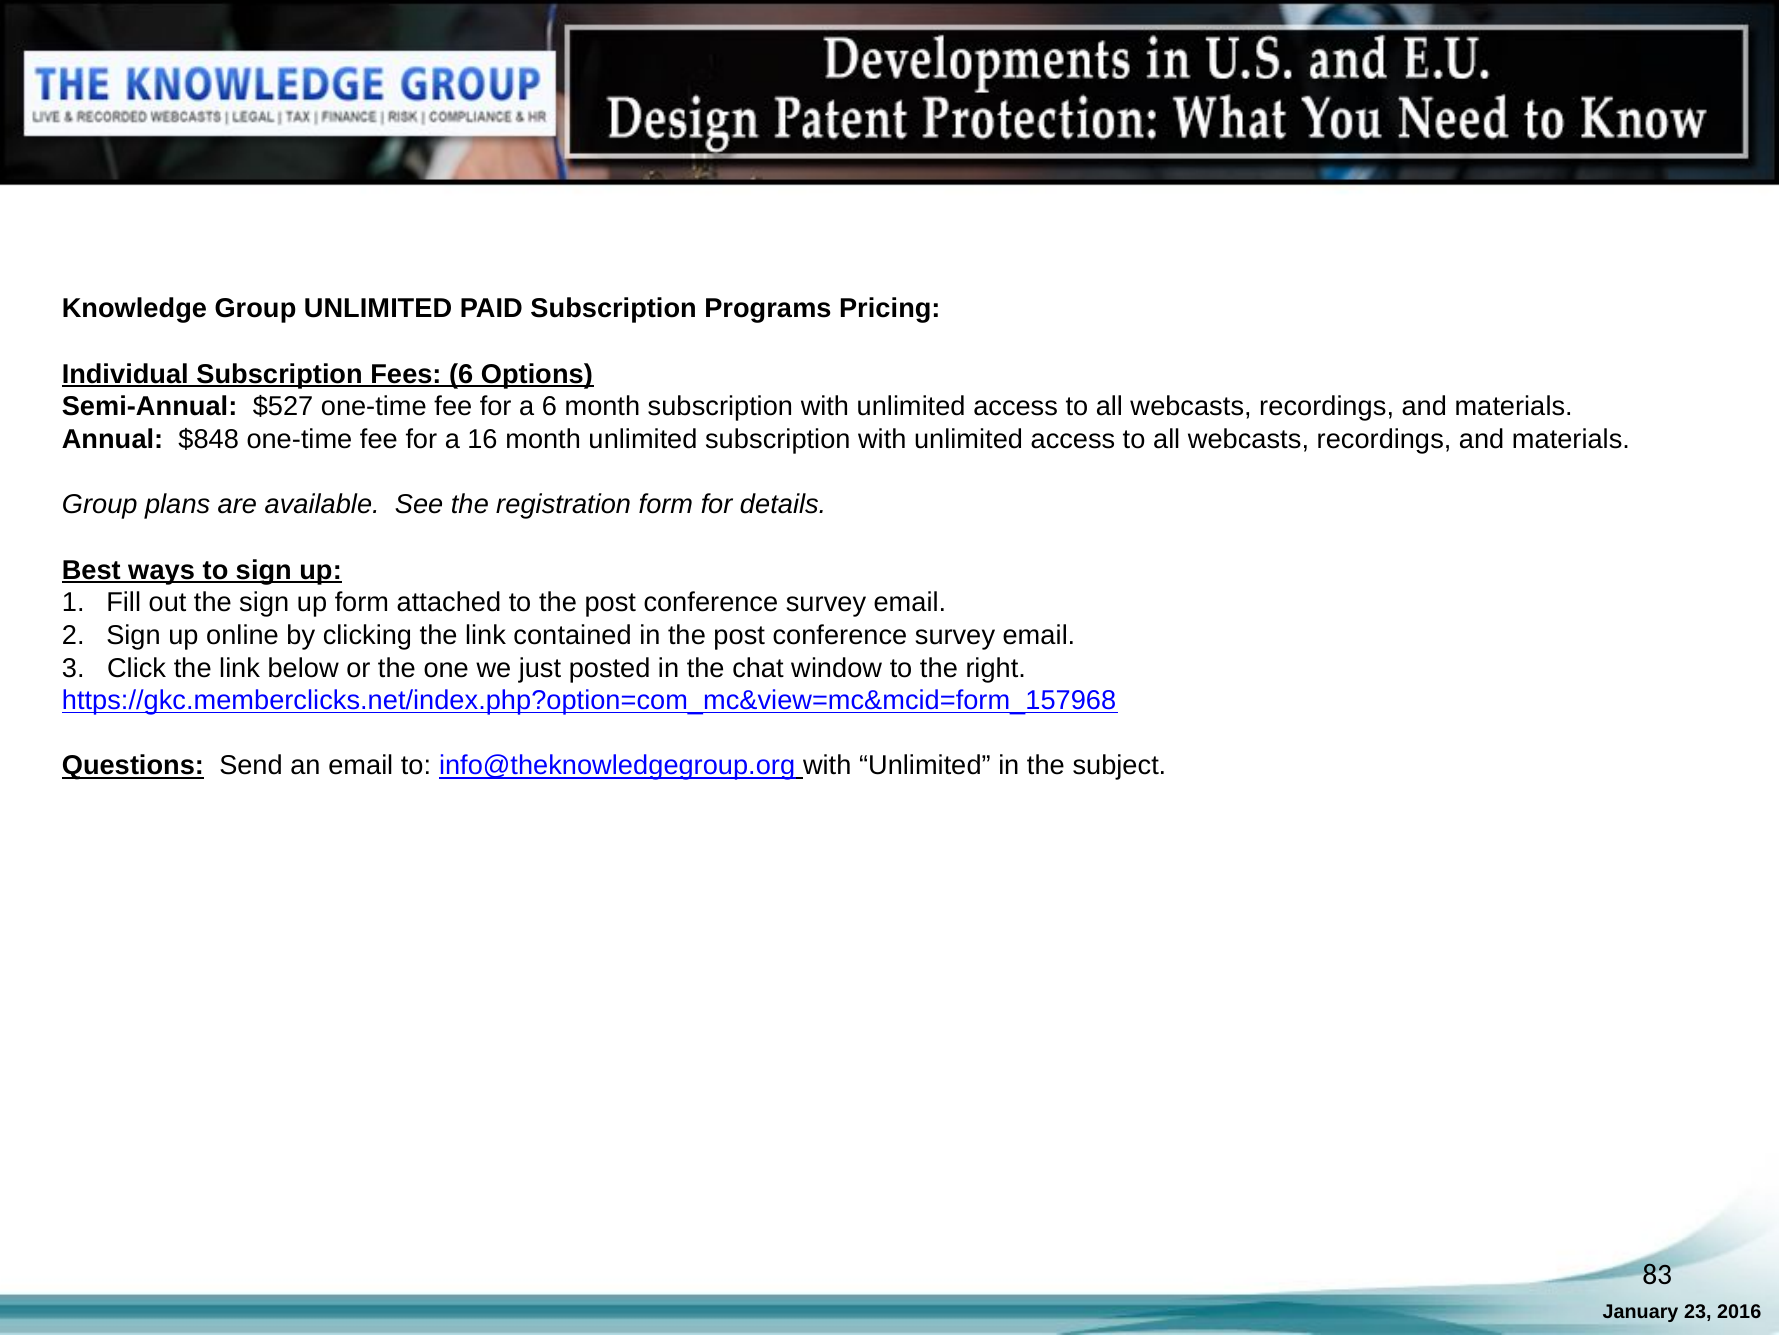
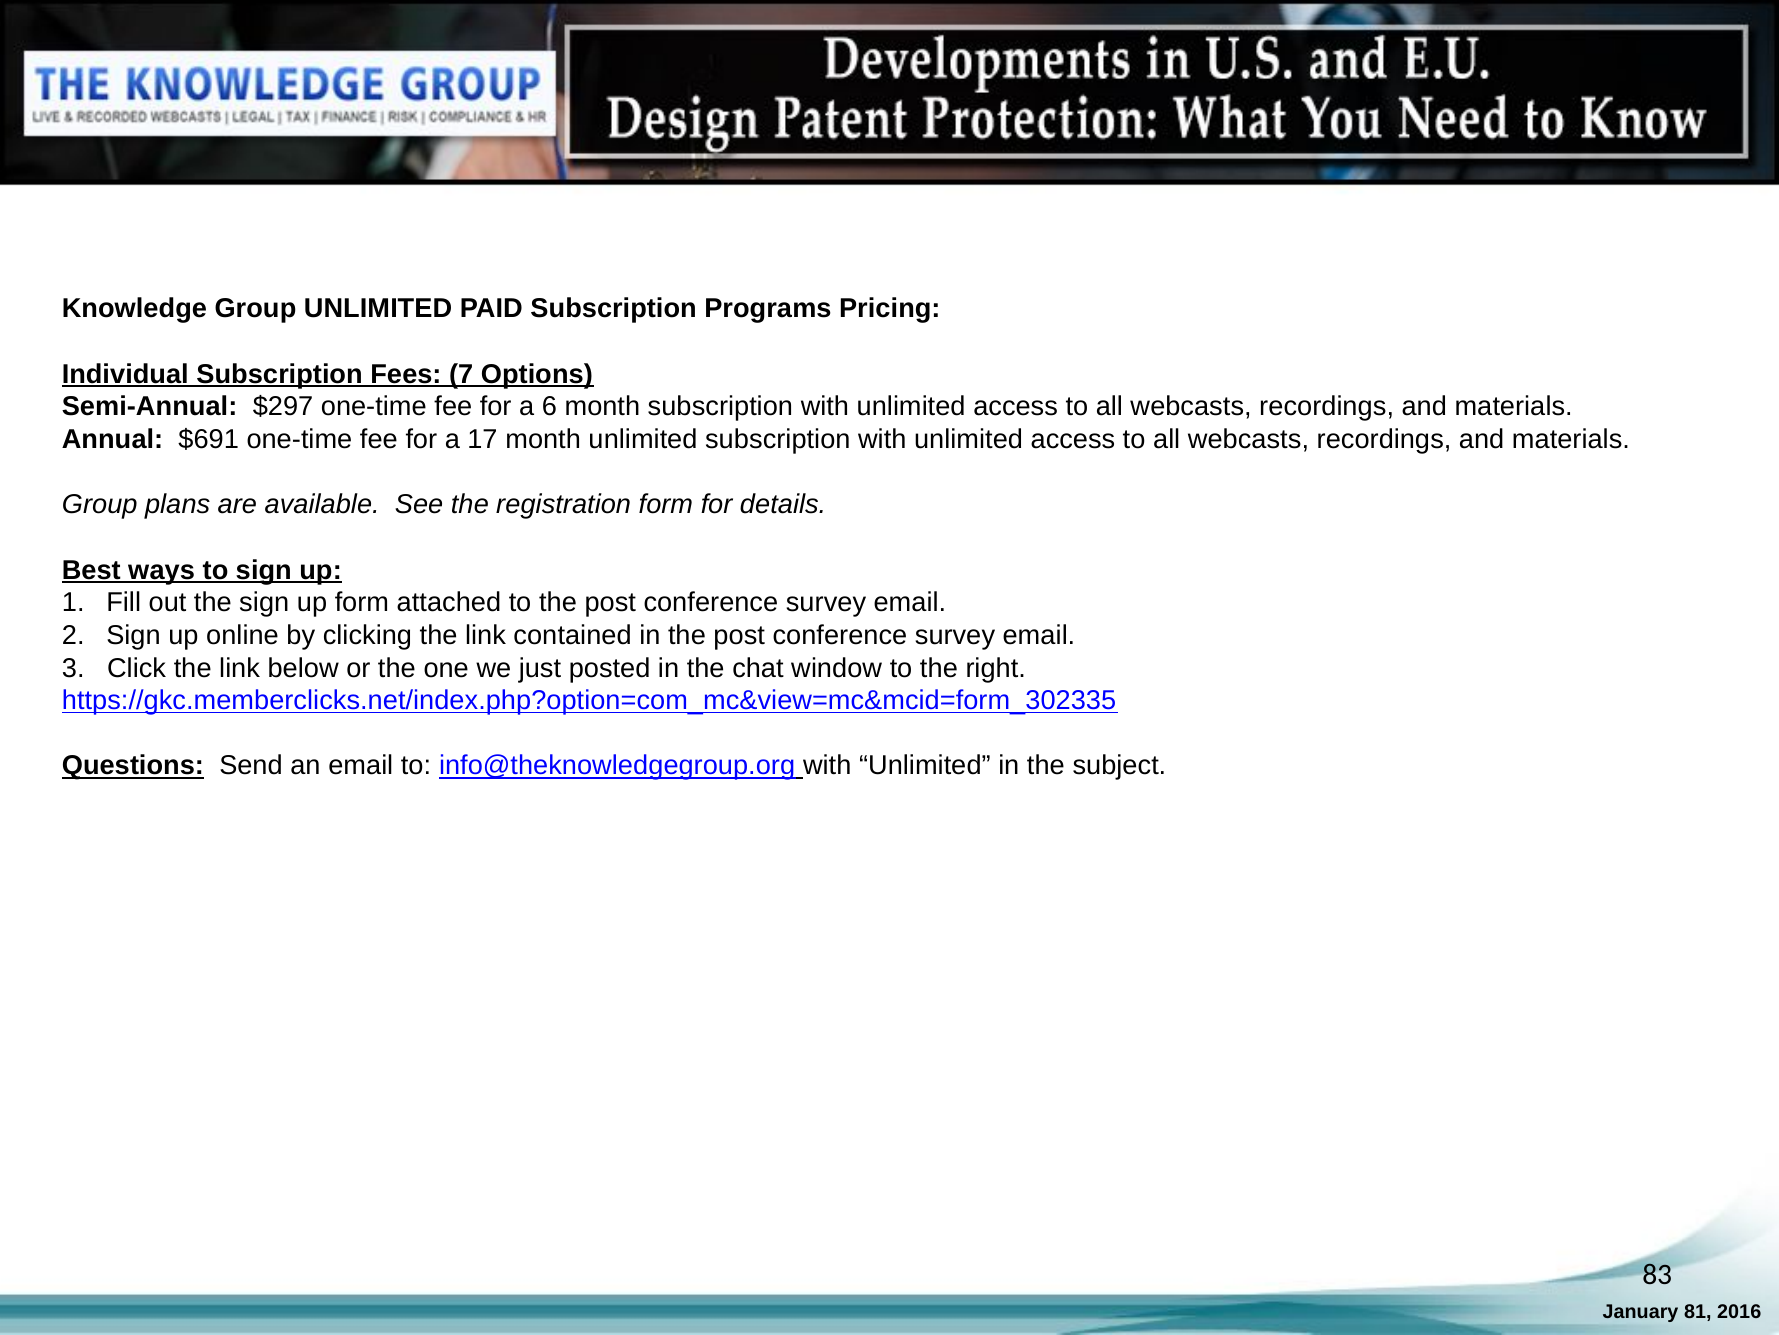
Fees 6: 6 -> 7 (461, 374)
$527: $527 -> $297 (283, 407)
$848: $848 -> $691 (209, 439)
16: 16 -> 17 (482, 439)
https://gkc.memberclicks.net/index.php?option=com_mc&view=mc&mcid=form_157968: https://gkc.memberclicks.net/index.php?option=com_mc&view=mc&mcid=form_157968 -> https://gkc.memberclicks.net/index.php?option=com_mc&view=mc&mcid=form_302335 (589, 700)
23: 23 -> 81 (1698, 1312)
